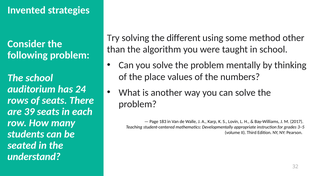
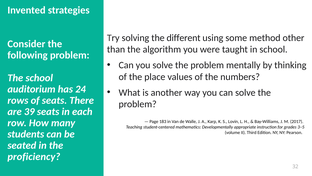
understand: understand -> proficiency (34, 156)
